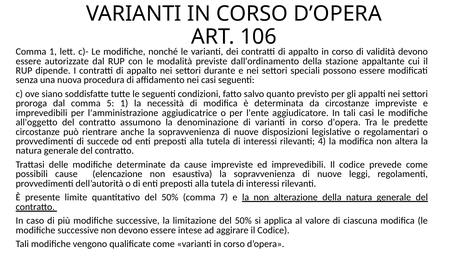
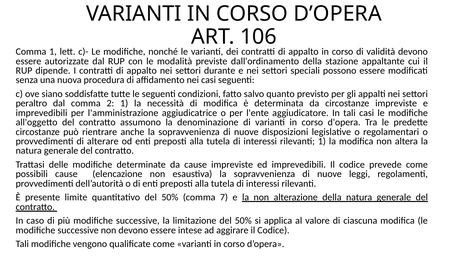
proroga: proroga -> peraltro (31, 104)
5: 5 -> 2 (110, 104)
succede: succede -> alterare (103, 141)
rilevanti 4: 4 -> 1 (322, 141)
